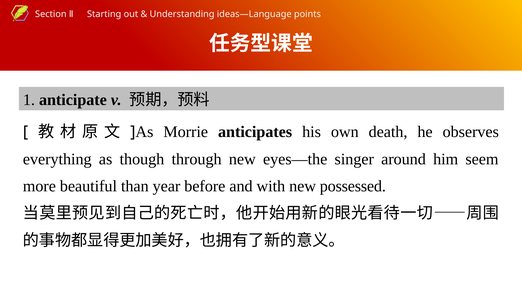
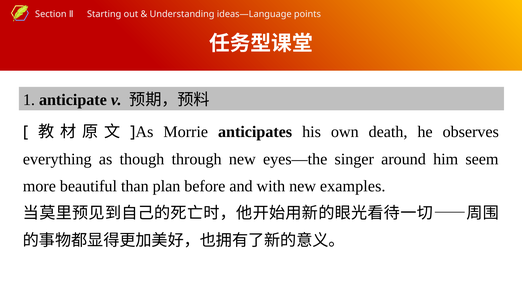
year: year -> plan (167, 186)
possessed: possessed -> examples (353, 186)
